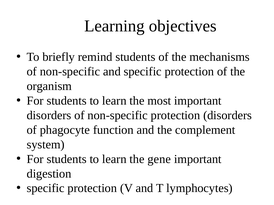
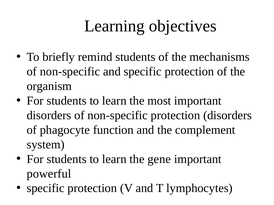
digestion: digestion -> powerful (49, 174)
